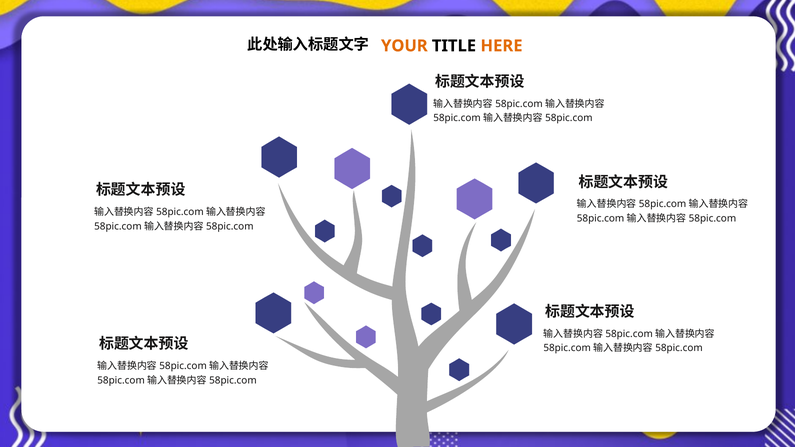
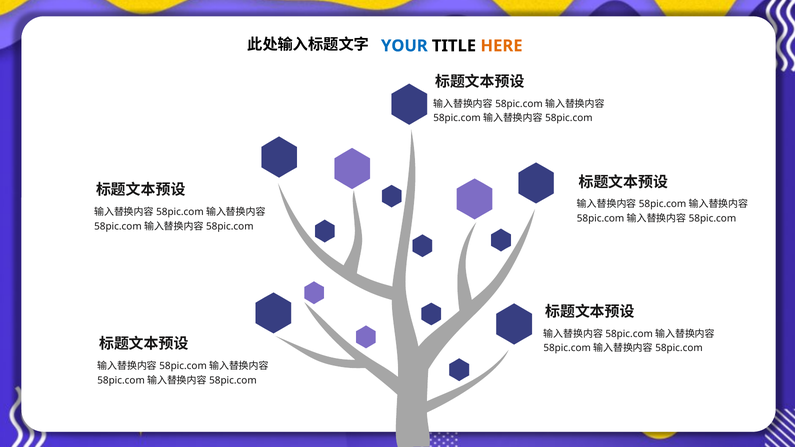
YOUR colour: orange -> blue (404, 46)
